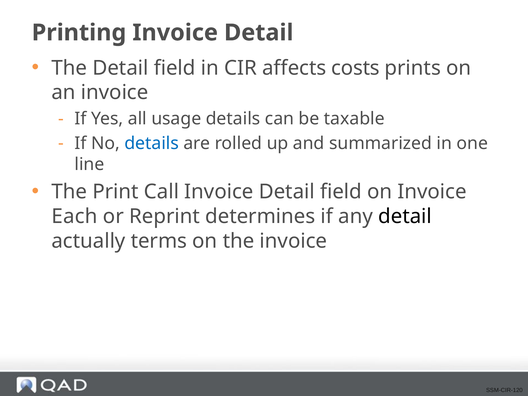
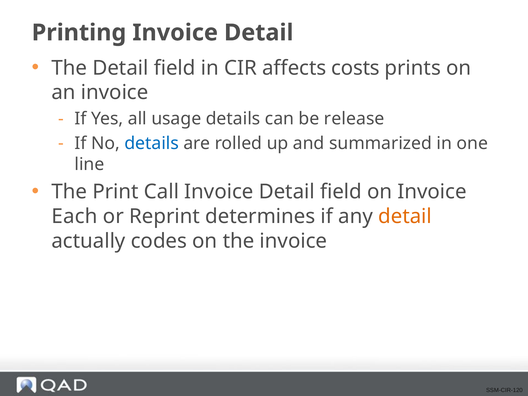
taxable: taxable -> release (354, 119)
detail colour: black -> orange (405, 216)
terms: terms -> codes (159, 241)
